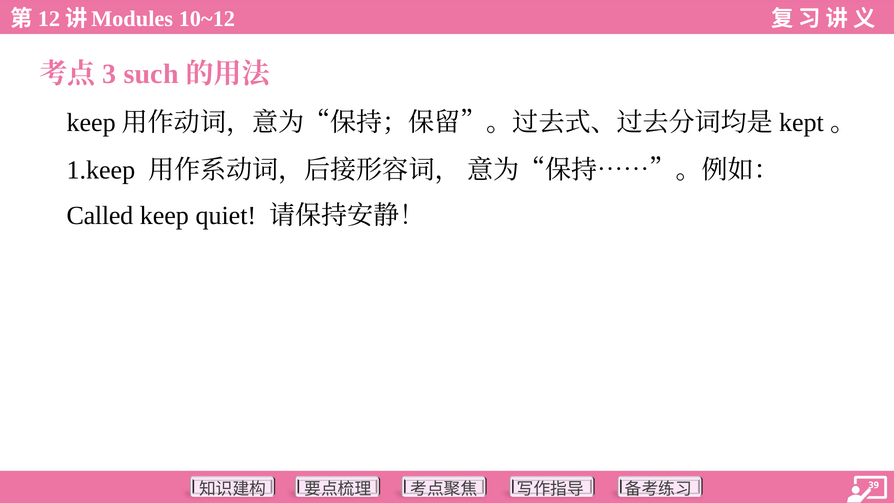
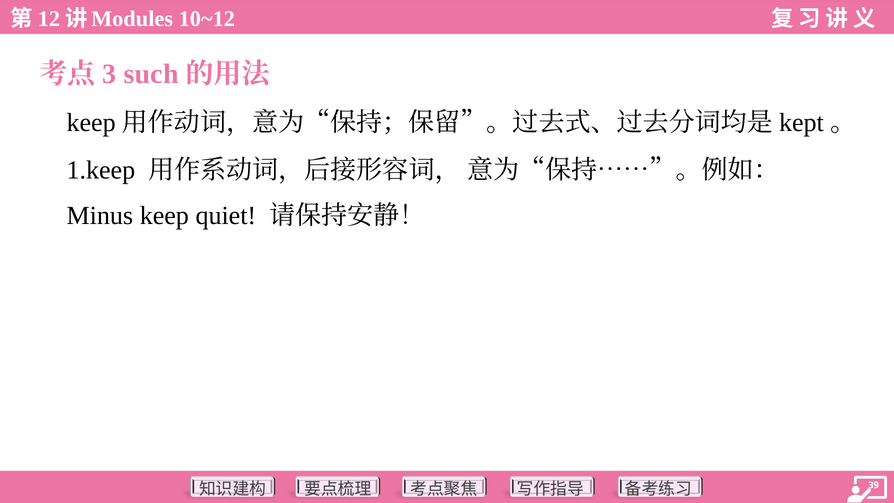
Called: Called -> Minus (100, 216)
